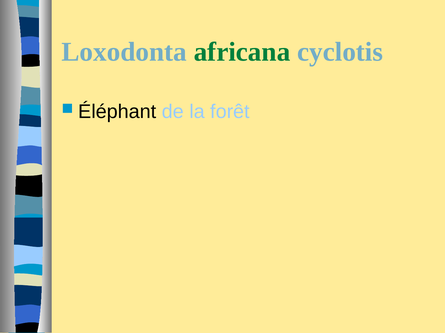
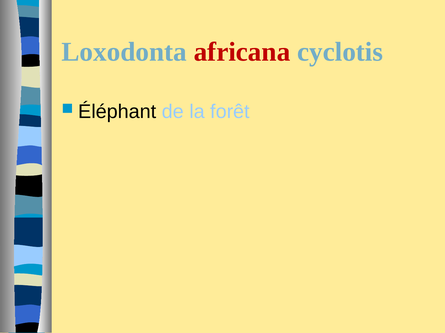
africana colour: green -> red (242, 52)
